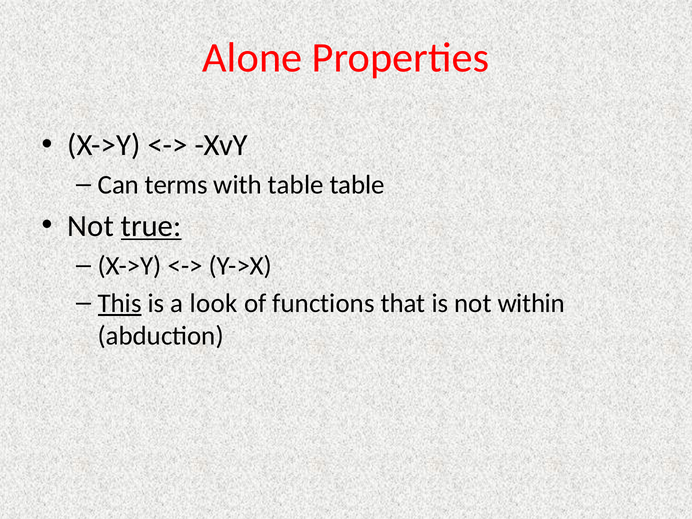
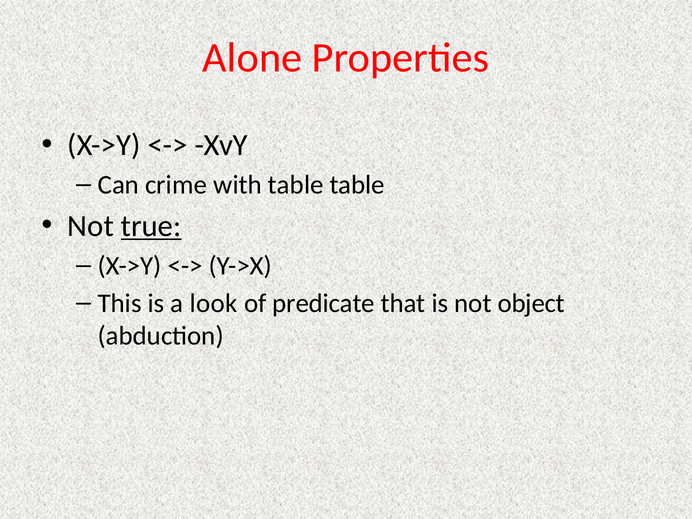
terms: terms -> crime (176, 185)
This underline: present -> none (120, 303)
functions: functions -> predicate (324, 303)
within: within -> object (531, 303)
